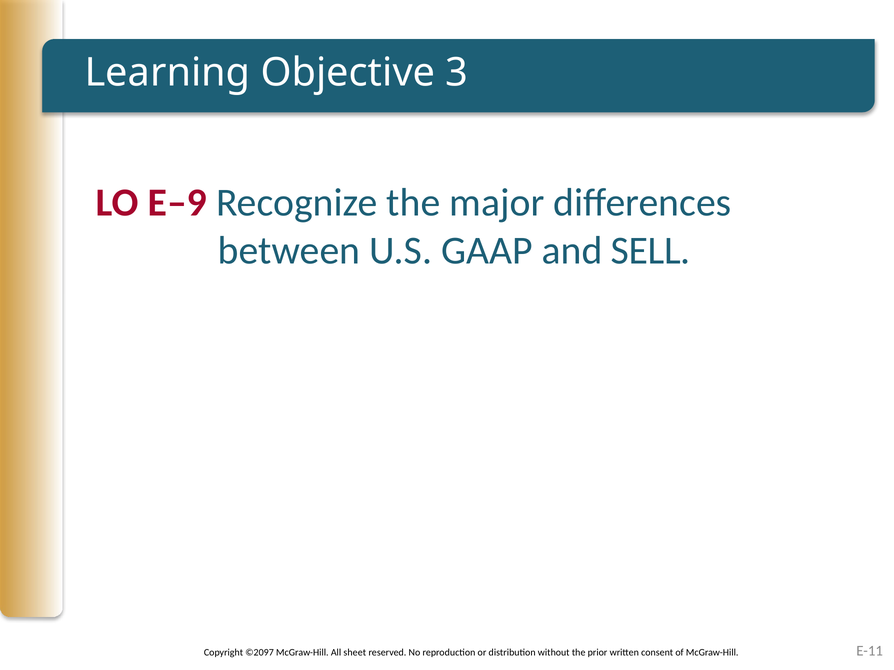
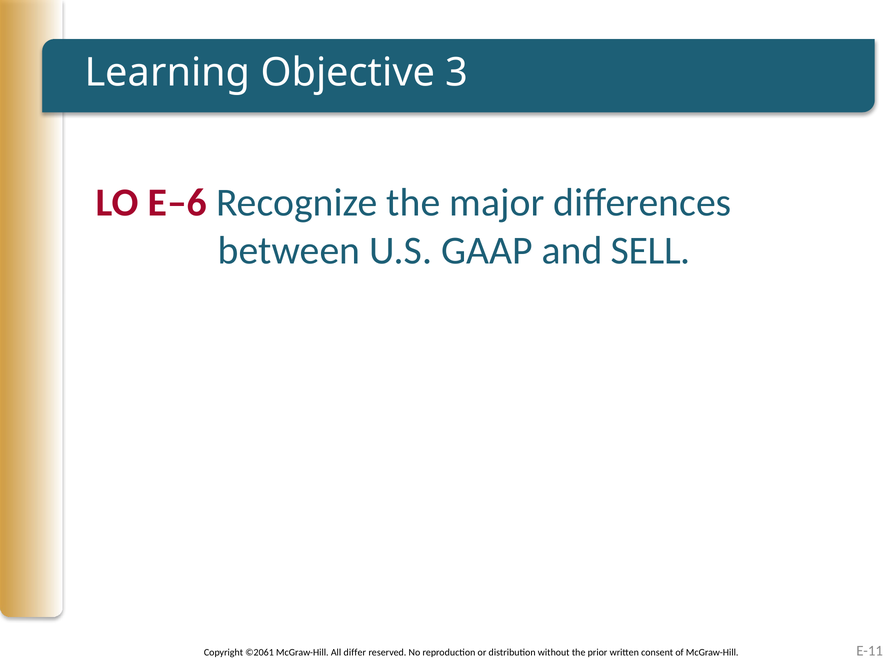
E–9: E–9 -> E–6 (177, 203)
©2097: ©2097 -> ©2061 (260, 653)
sheet: sheet -> differ (355, 653)
